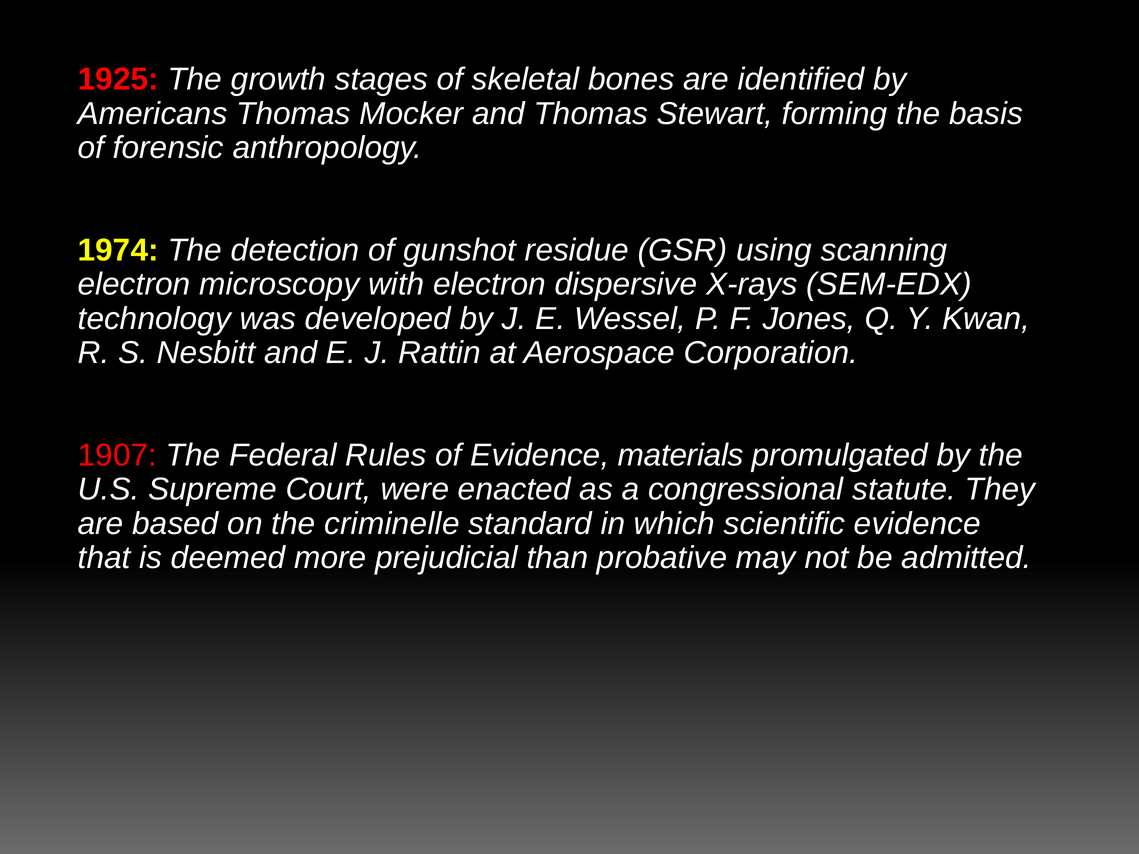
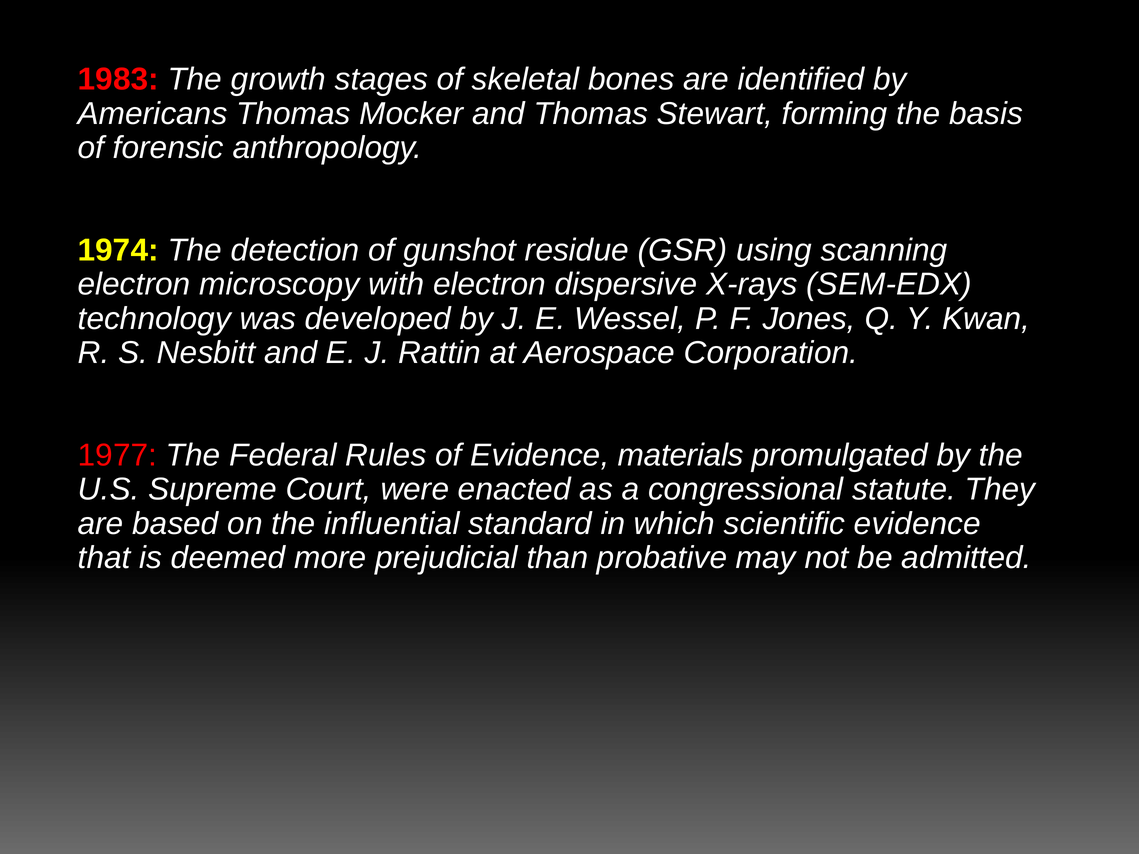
1925: 1925 -> 1983 (118, 80)
1907: 1907 -> 1977 (117, 455)
criminelle: criminelle -> influential (392, 524)
